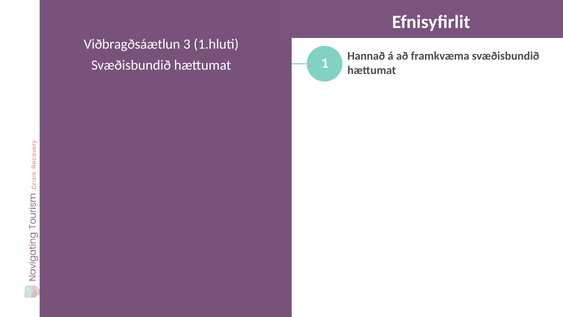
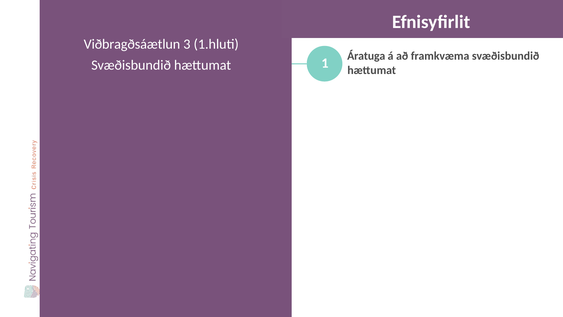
Hannað: Hannað -> Áratuga (366, 56)
